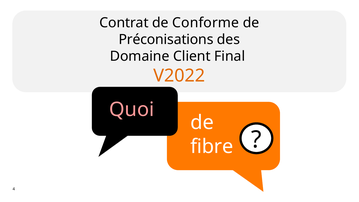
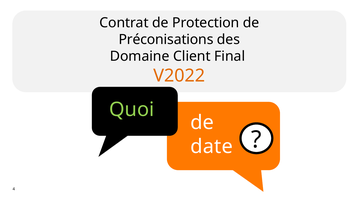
Conforme: Conforme -> Protection (206, 23)
Quoi colour: pink -> light green (132, 110)
fibre: fibre -> date (212, 146)
